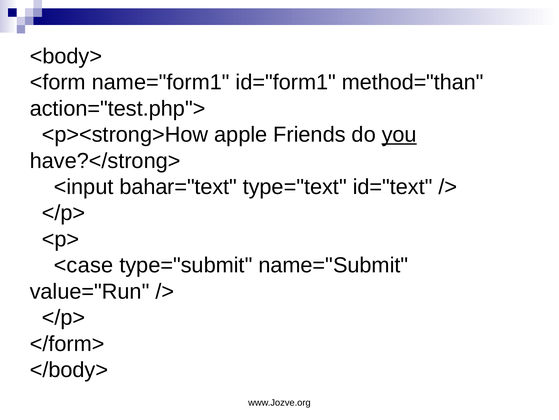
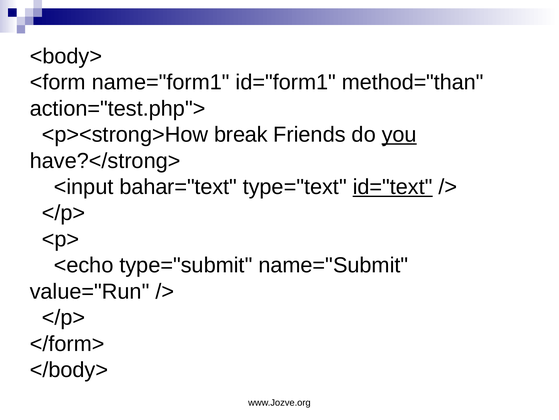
apple: apple -> break (241, 134)
id="text underline: none -> present (393, 187)
<case: <case -> <echo (84, 265)
